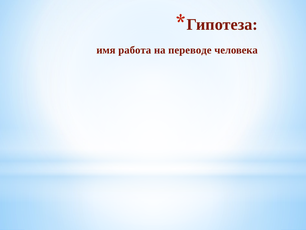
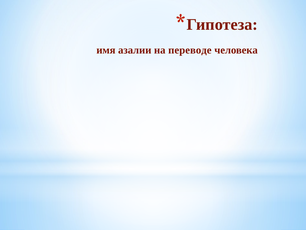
работа: работа -> азалии (135, 50)
